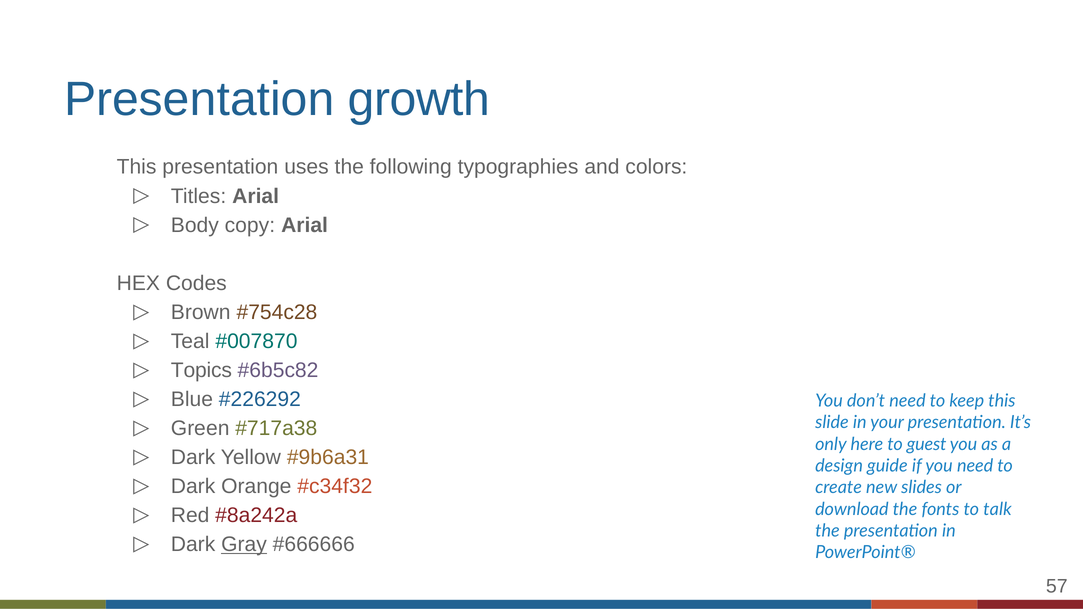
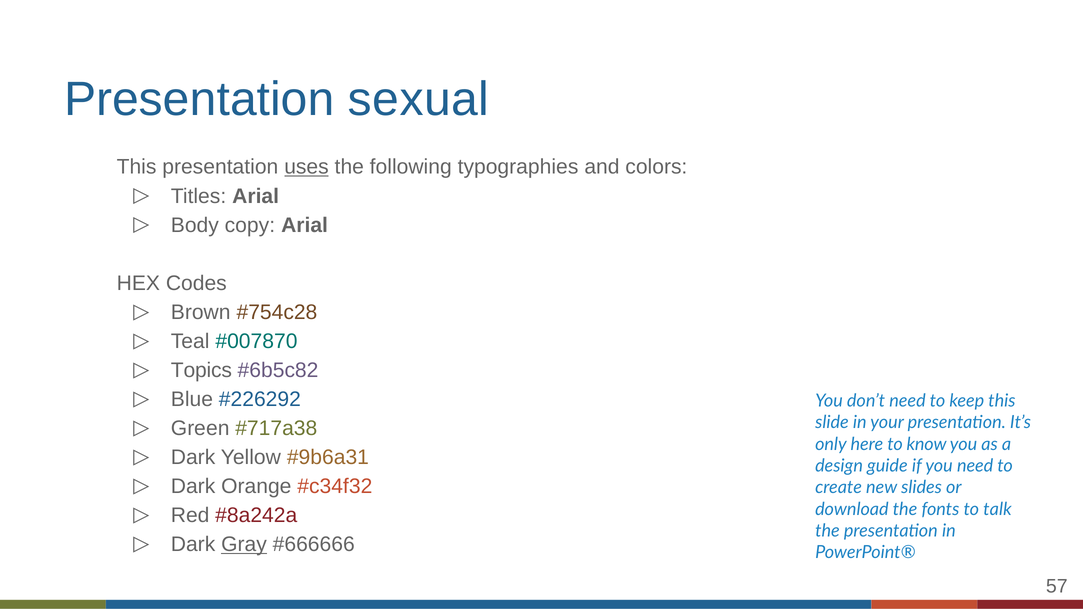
growth: growth -> sexual (418, 99)
uses underline: none -> present (307, 167)
guest: guest -> know (927, 444)
